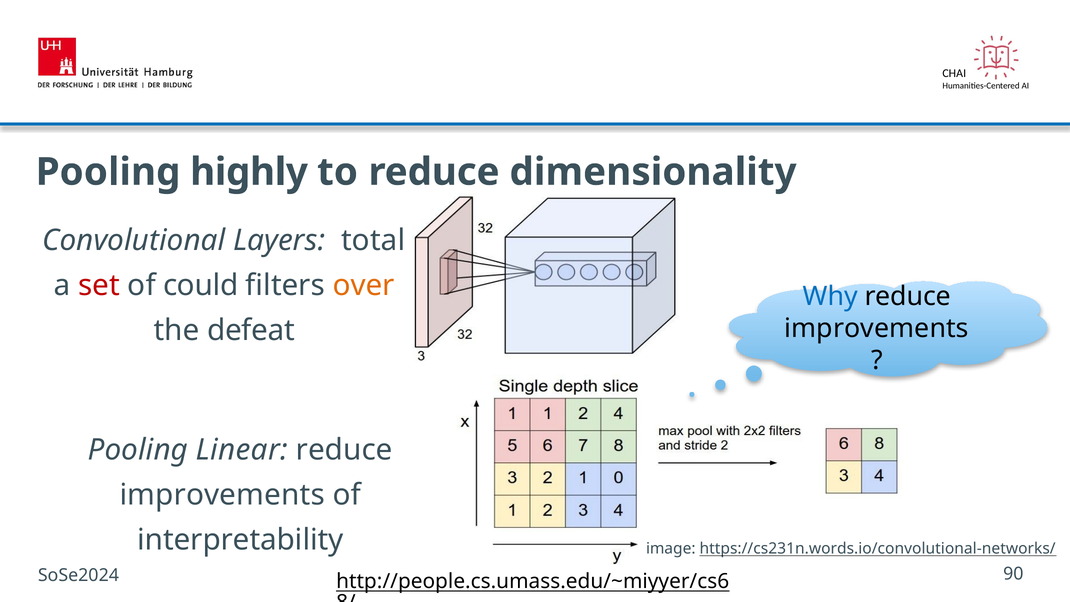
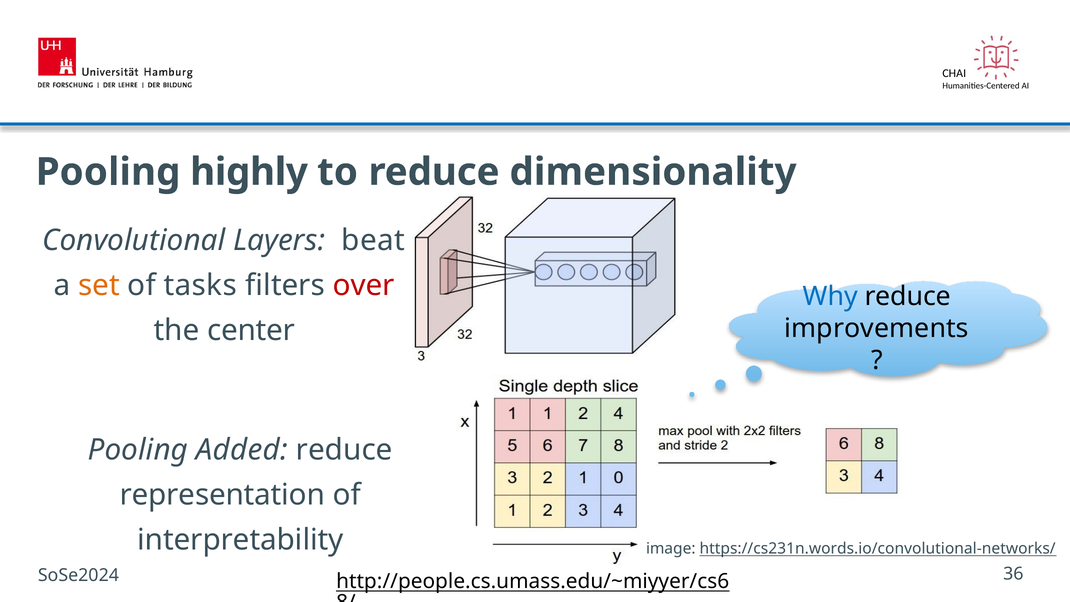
total: total -> beat (373, 241)
set colour: red -> orange (99, 285)
could: could -> tasks (200, 285)
over colour: orange -> red (364, 285)
defeat: defeat -> center (251, 330)
Linear: Linear -> Added (242, 450)
improvements: improvements -> representation (222, 495)
90: 90 -> 36 (1013, 574)
